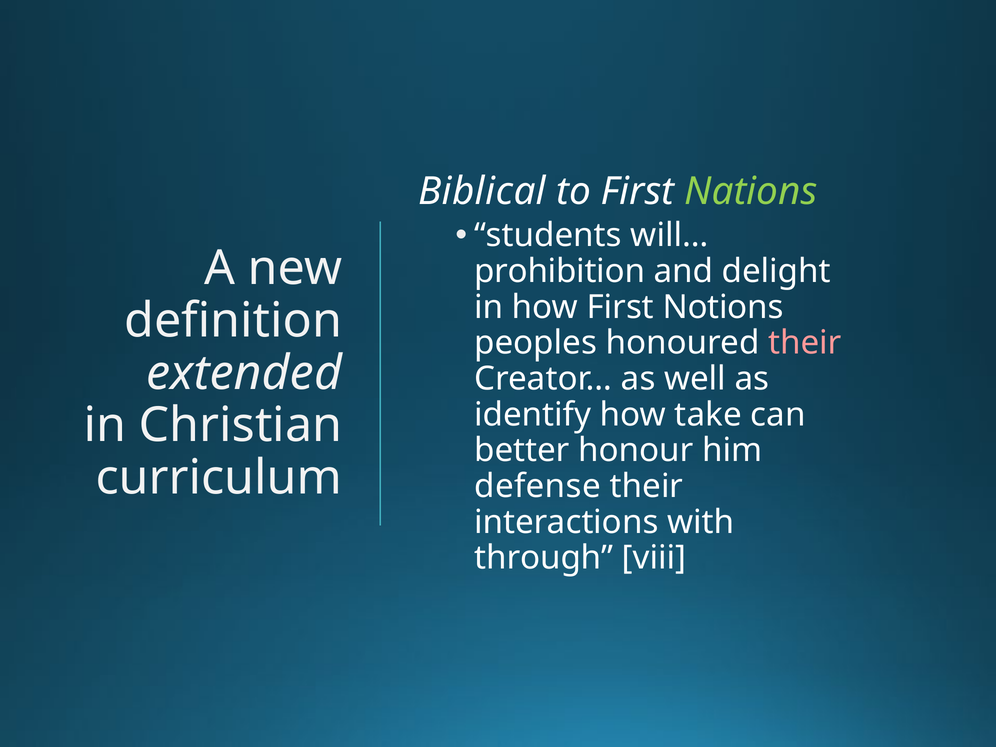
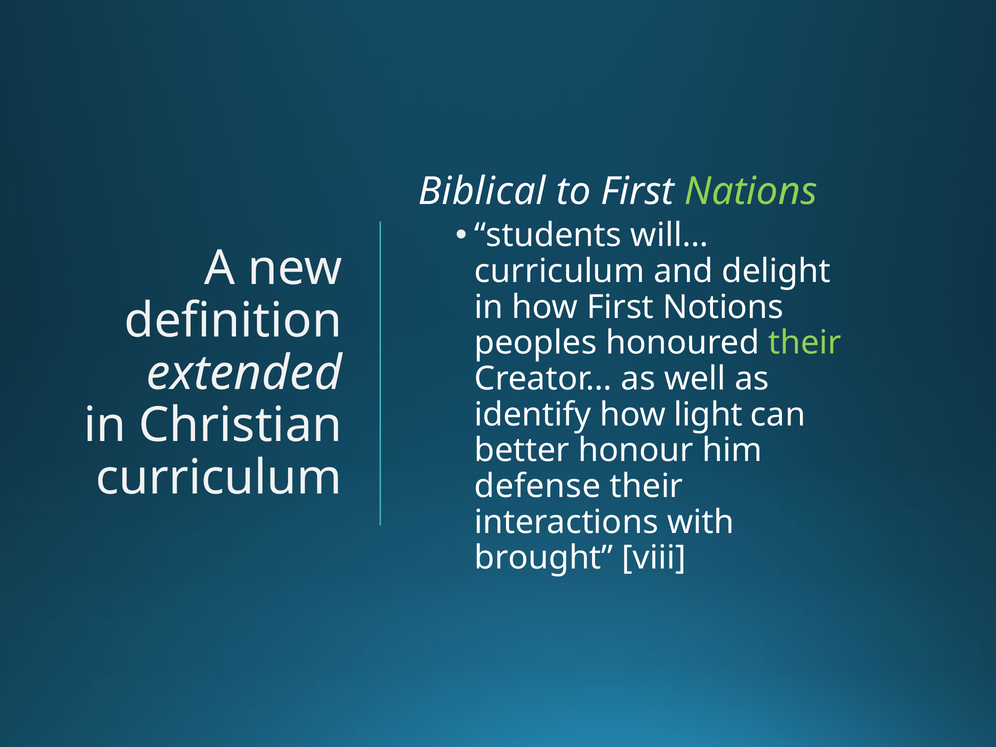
prohibition: prohibition -> curriculum (559, 271)
their colour: pink -> light green (805, 343)
take: take -> light (708, 415)
through: through -> brought (544, 558)
